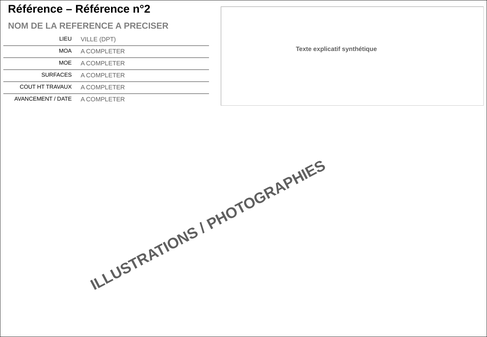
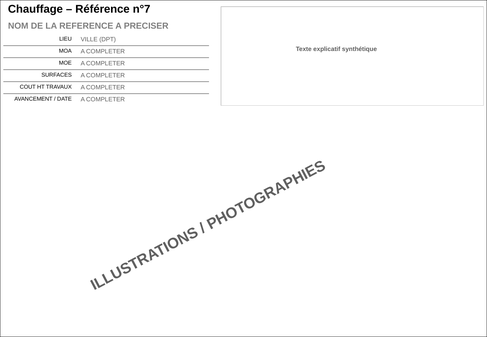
Référence: Référence -> Chauffage (35, 9)
n°2: n°2 -> n°7 (142, 9)
